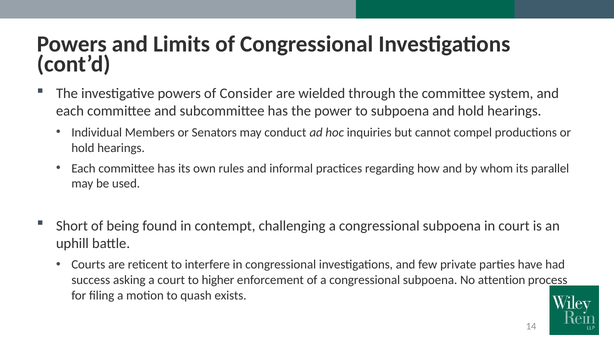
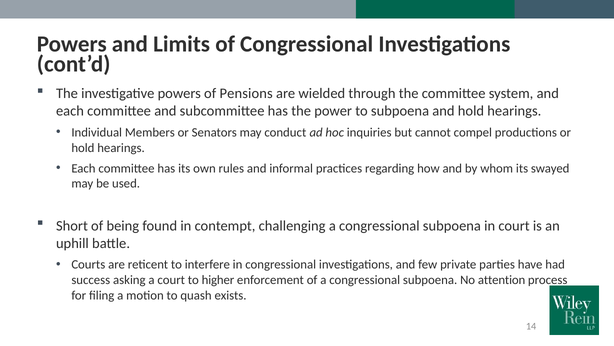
Consider: Consider -> Pensions (246, 93)
parallel: parallel -> swayed (550, 168)
